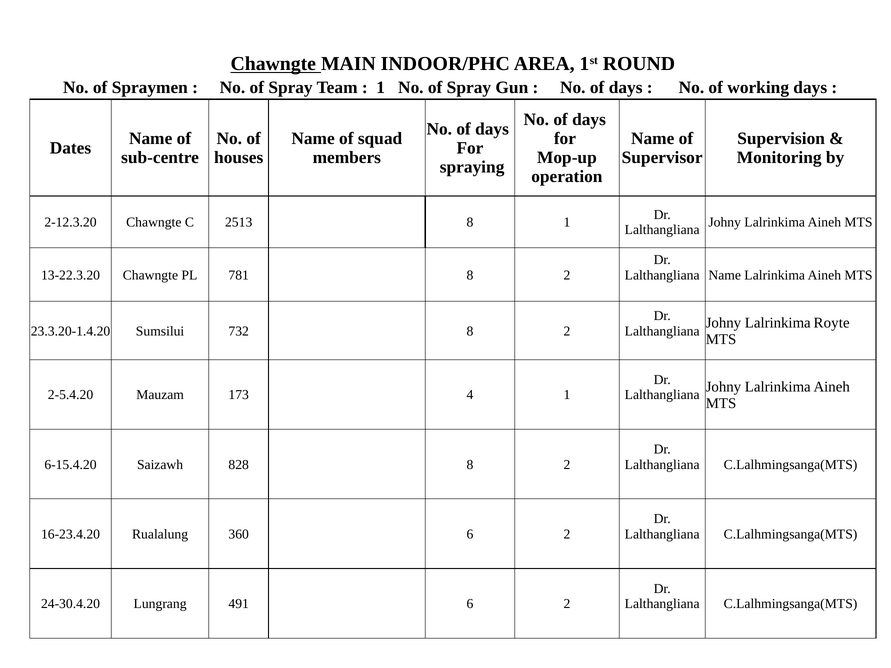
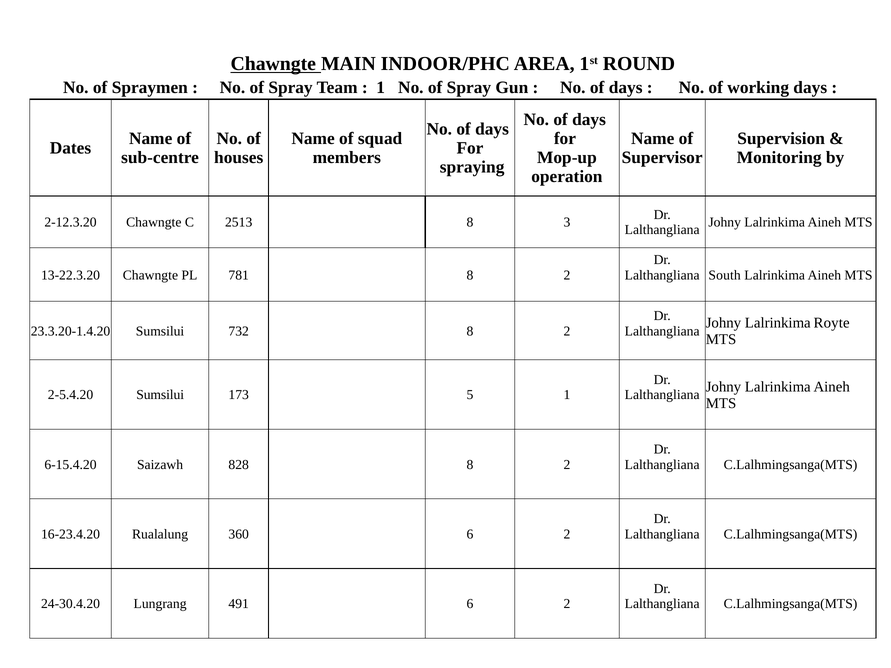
8 1: 1 -> 3 (567, 222)
Lalthangliana Name: Name -> South (725, 275)
2-5.4.20 Mauzam: Mauzam -> Sumsilui (160, 395)
4: 4 -> 5 (470, 395)
